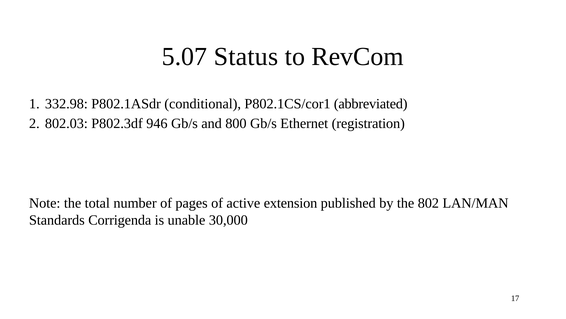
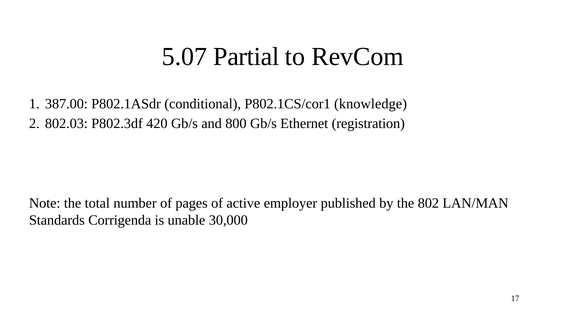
Status: Status -> Partial (246, 57)
332.98: 332.98 -> 387.00 (66, 104)
abbreviated: abbreviated -> knowledge (371, 104)
946: 946 -> 420 (157, 123)
extension: extension -> employer (290, 203)
